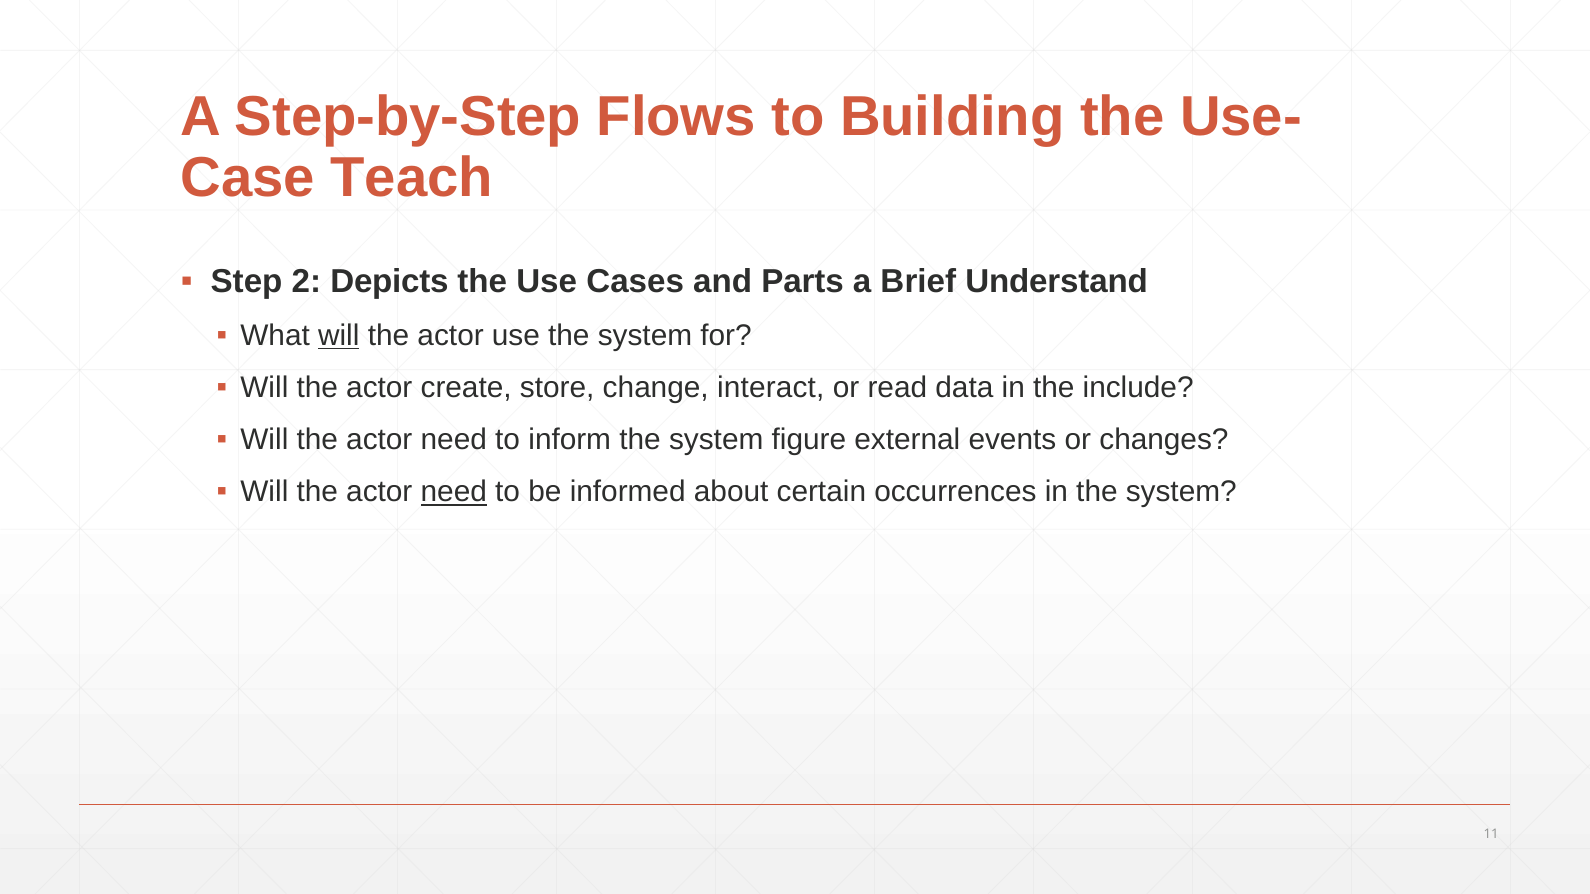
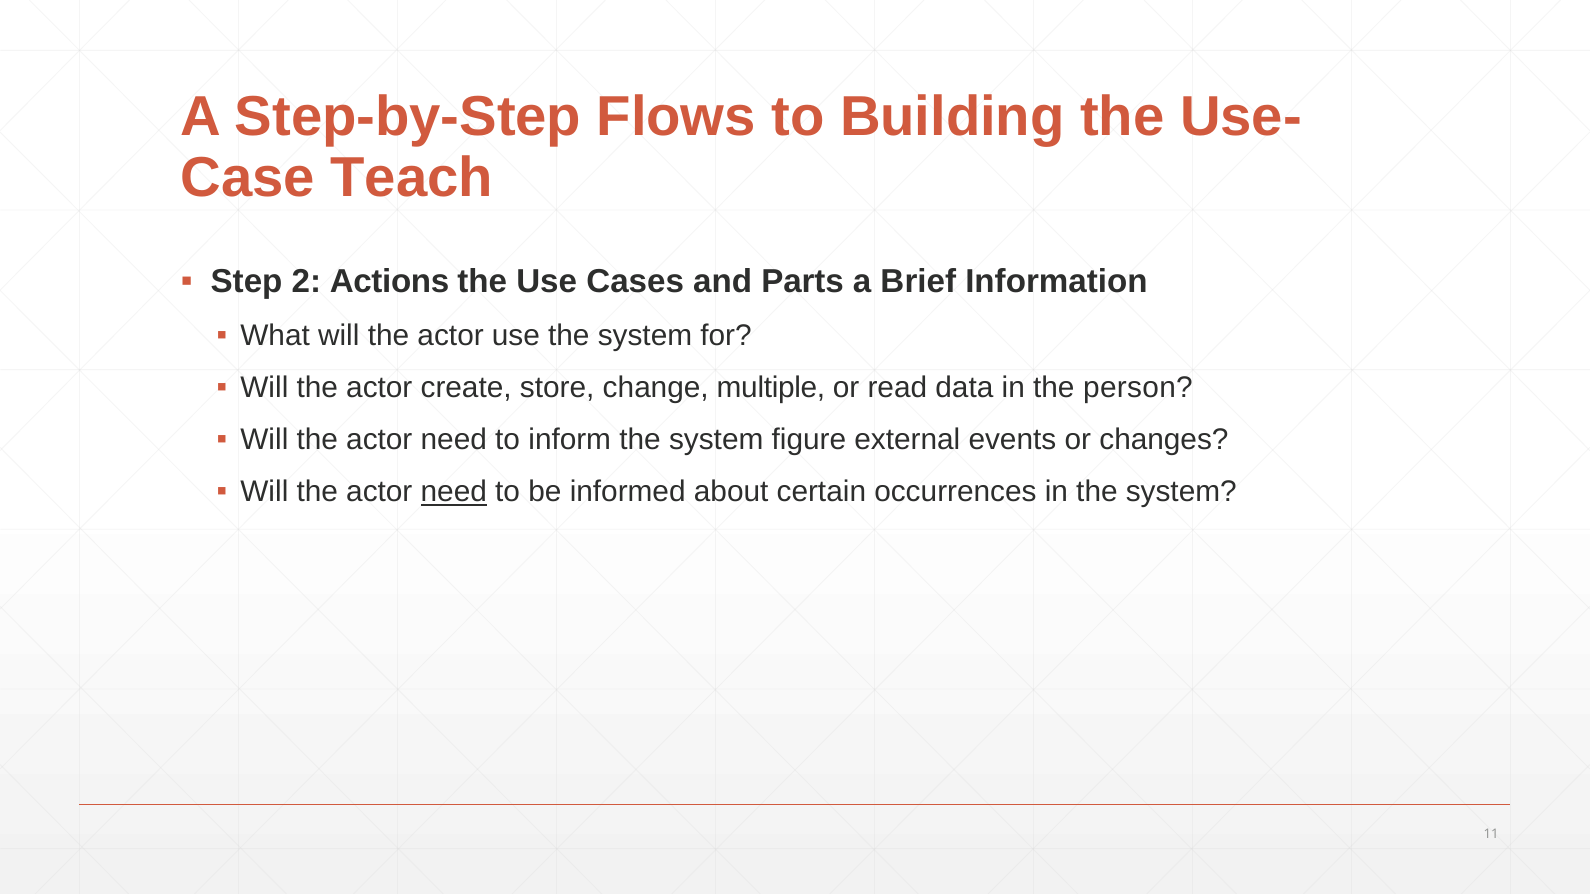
Depicts: Depicts -> Actions (389, 282)
Understand: Understand -> Information (1056, 282)
will underline: present -> none (339, 336)
interact: interact -> multiple (771, 388)
include: include -> person (1138, 388)
